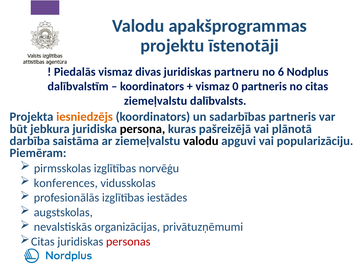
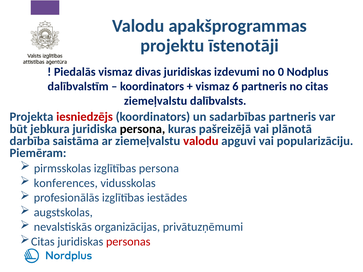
partneru: partneru -> izdevumi (237, 72)
6: 6 -> 0 (281, 72)
0: 0 -> 6 (235, 86)
iesniedzējs colour: orange -> red (85, 117)
valodu colour: black -> red (201, 141)
izglītības norvēģu: norvēģu -> persona (159, 168)
